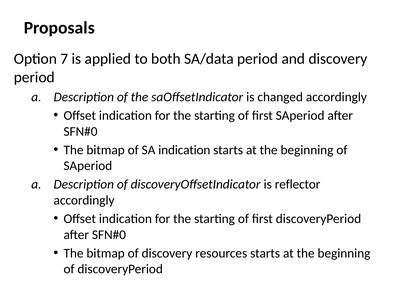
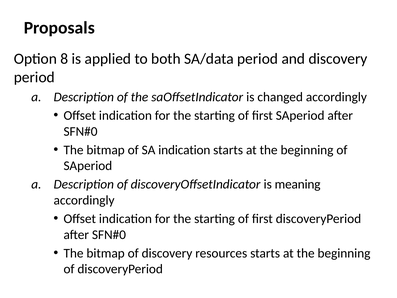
7: 7 -> 8 (64, 59)
reflector: reflector -> meaning (298, 184)
